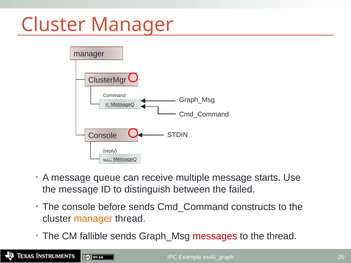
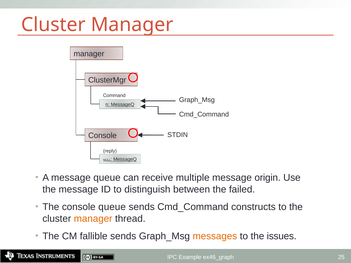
starts: starts -> origin (268, 178)
console before: before -> queue (112, 207)
messages colour: red -> orange (215, 236)
the thread: thread -> issues (282, 236)
